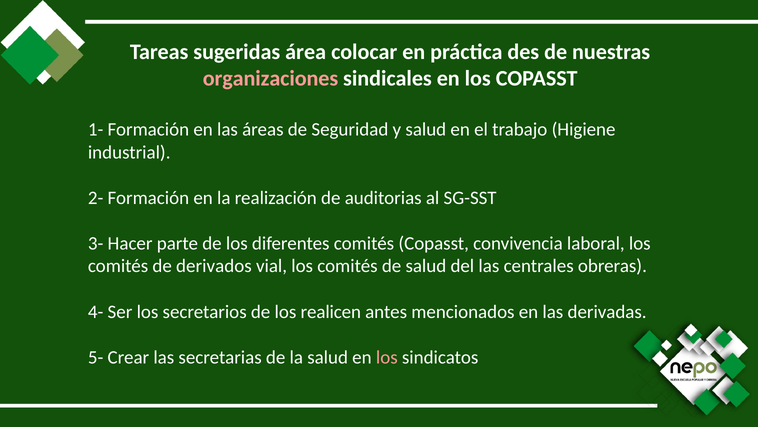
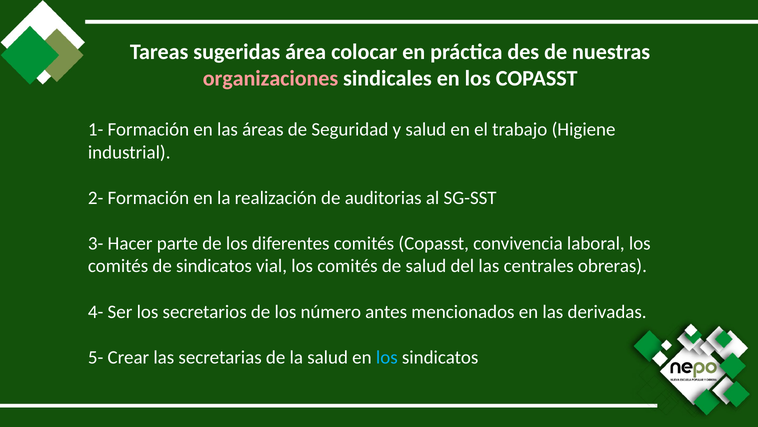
de derivados: derivados -> sindicatos (214, 266)
realicen: realicen -> número (331, 311)
los colour: pink -> light blue (387, 357)
